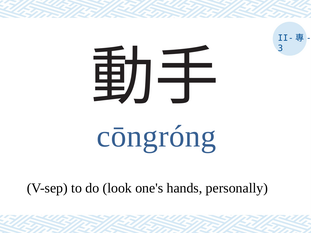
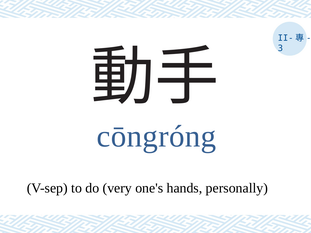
look: look -> very (117, 188)
